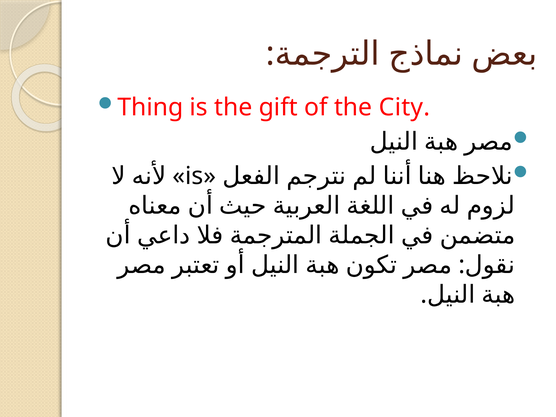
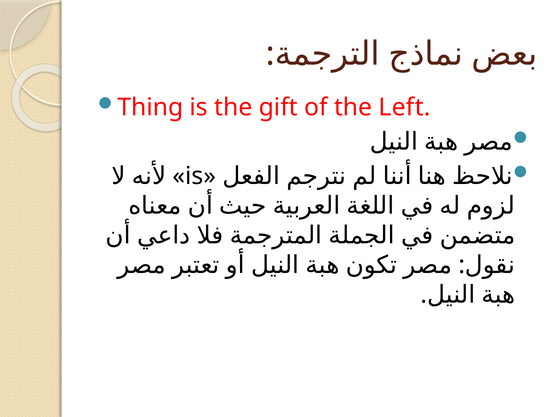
City: City -> Left (405, 107)
